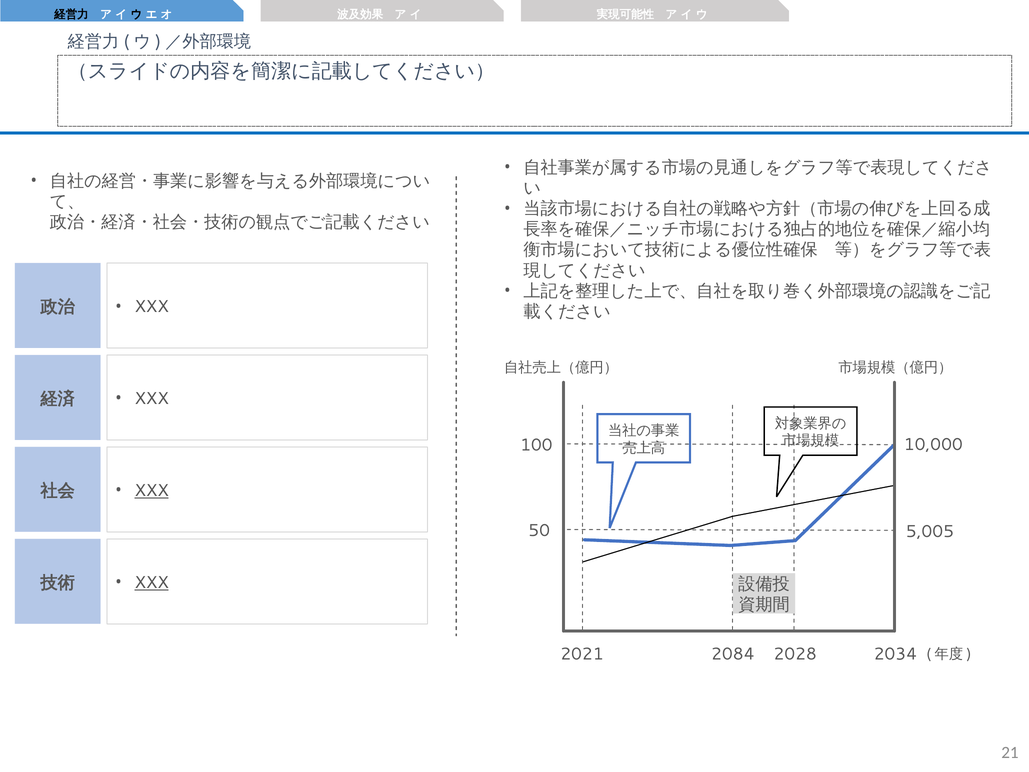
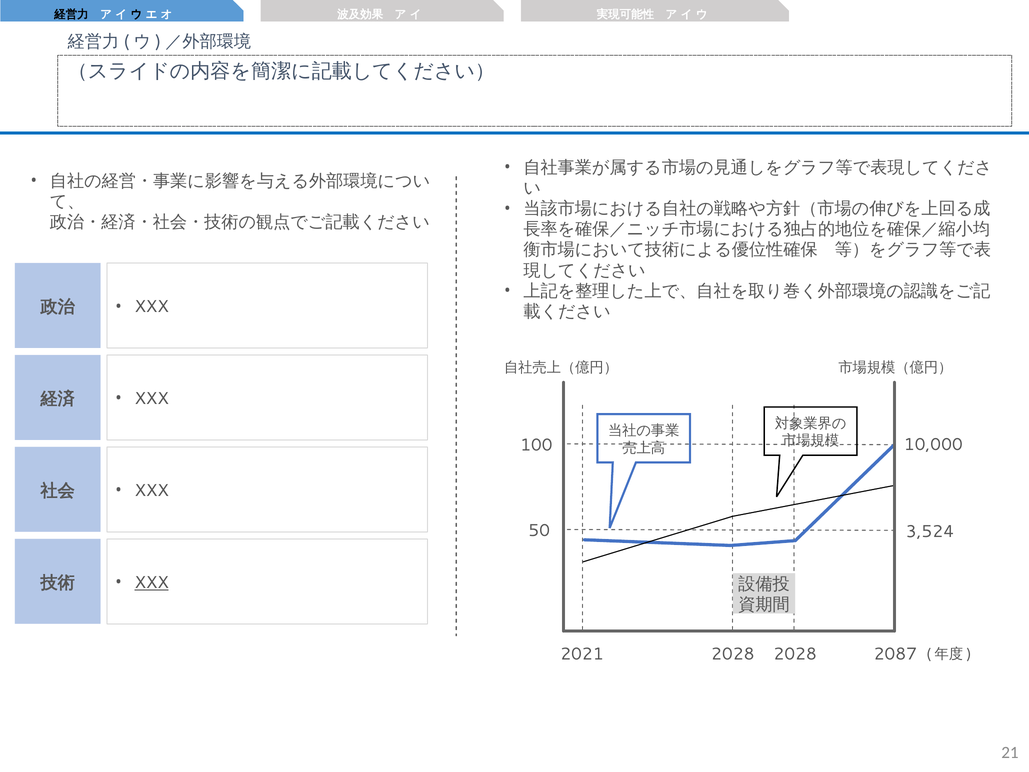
XXX underline: present -> none (152, 490)
5,005: 5,005 -> 3,524 (930, 532)
2084: 2084 -> 2028 (733, 654)
2034: 2034 -> 2087 (895, 654)
